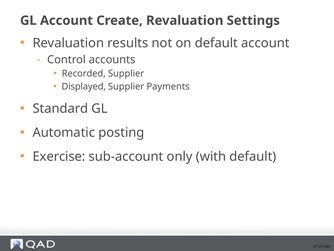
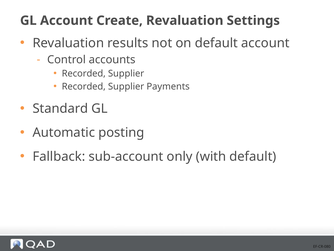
Displayed: Displayed -> Recorded (84, 86)
Exercise: Exercise -> Fallback (59, 156)
